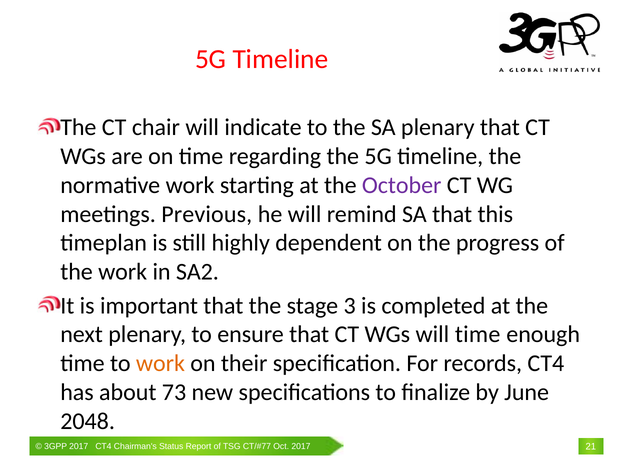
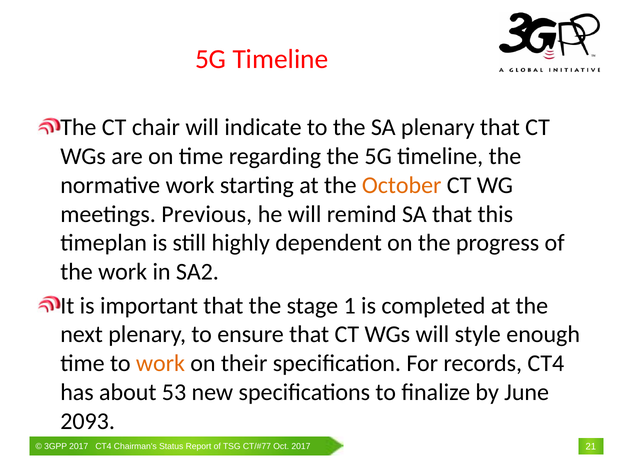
October colour: purple -> orange (402, 185)
3: 3 -> 1 (350, 305)
will time: time -> style (478, 334)
73: 73 -> 53 (174, 392)
2048: 2048 -> 2093 (88, 421)
